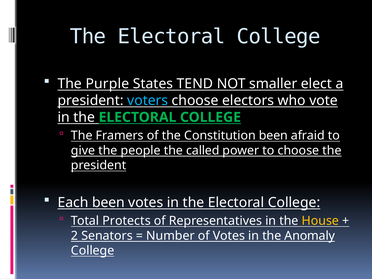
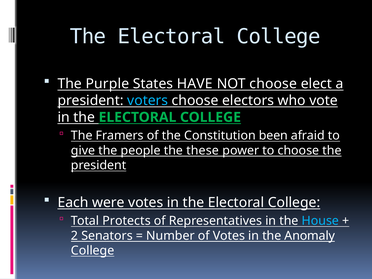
TEND: TEND -> HAVE (195, 84)
NOT smaller: smaller -> choose (273, 84)
called: called -> these (203, 151)
Each been: been -> were (108, 202)
House colour: yellow -> light blue (320, 221)
